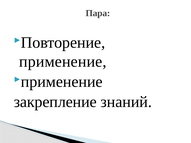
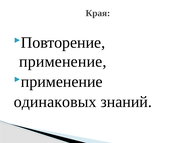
Пара: Пара -> Края (98, 13)
закрепление: закрепление -> одинаковых (55, 102)
